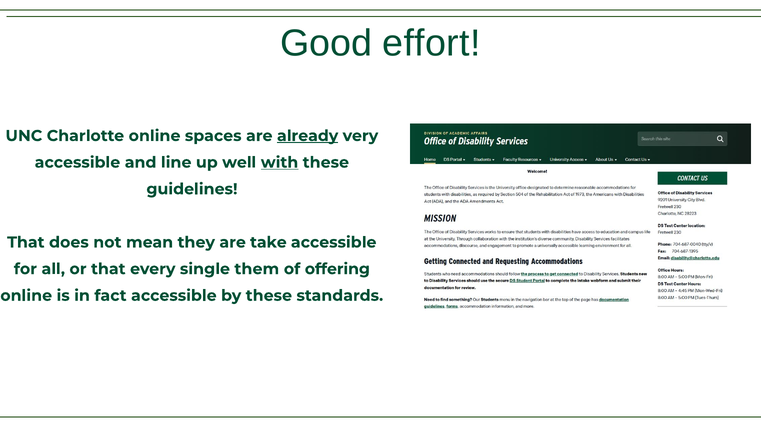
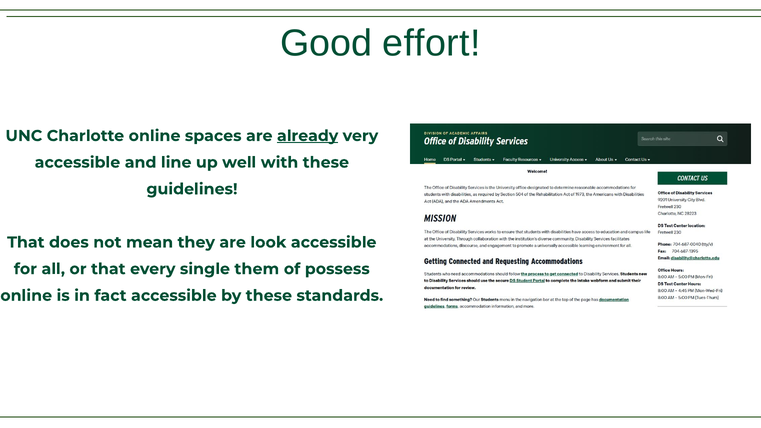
with underline: present -> none (280, 162)
take: take -> look (268, 242)
offering: offering -> possess (337, 269)
